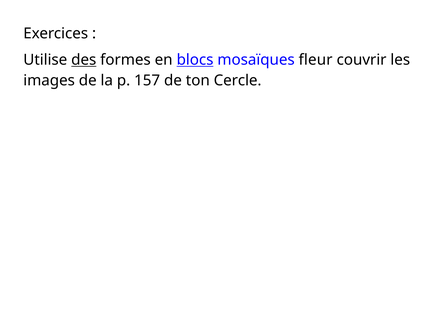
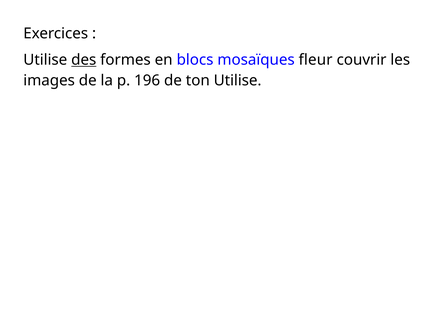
blocs underline: present -> none (195, 60)
157: 157 -> 196 (147, 80)
ton Cercle: Cercle -> Utilise (238, 80)
